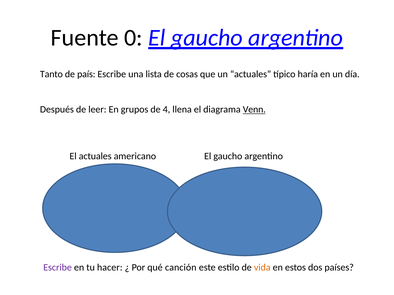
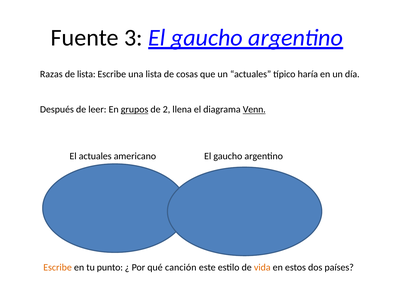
0: 0 -> 3 (133, 38)
Tanto: Tanto -> Razas (51, 74)
de país: país -> lista (86, 74)
grupos underline: none -> present (135, 110)
4: 4 -> 2 (167, 110)
Escribe colour: purple -> orange (58, 268)
hacer: hacer -> punto (110, 268)
